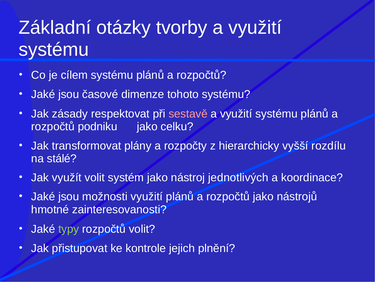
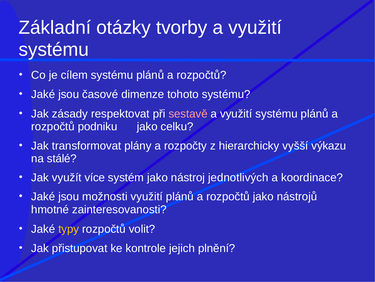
rozdílu: rozdílu -> výkazu (329, 146)
využít volit: volit -> více (95, 177)
typy colour: light green -> yellow (69, 228)
